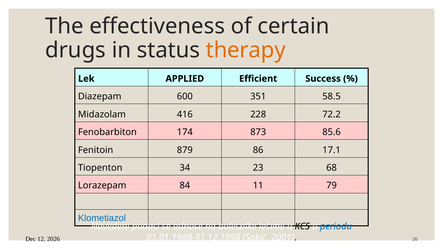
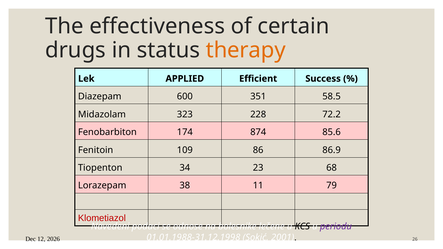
416: 416 -> 323 (185, 114)
873: 873 -> 874 (258, 132)
879: 879 -> 109 (185, 150)
17.1: 17.1 -> 86.9 (332, 150)
84: 84 -> 38 (185, 186)
Klometiazol colour: blue -> red (102, 218)
periodu colour: blue -> purple (336, 227)
